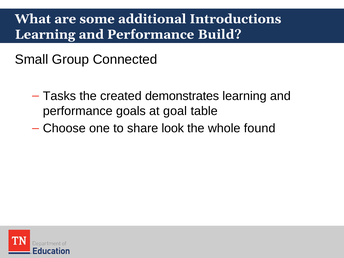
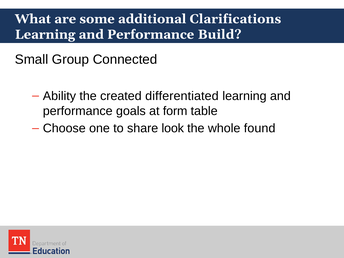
Introductions: Introductions -> Clarifications (235, 19)
Tasks: Tasks -> Ability (59, 96)
demonstrates: demonstrates -> differentiated (182, 96)
goal: goal -> form (175, 111)
